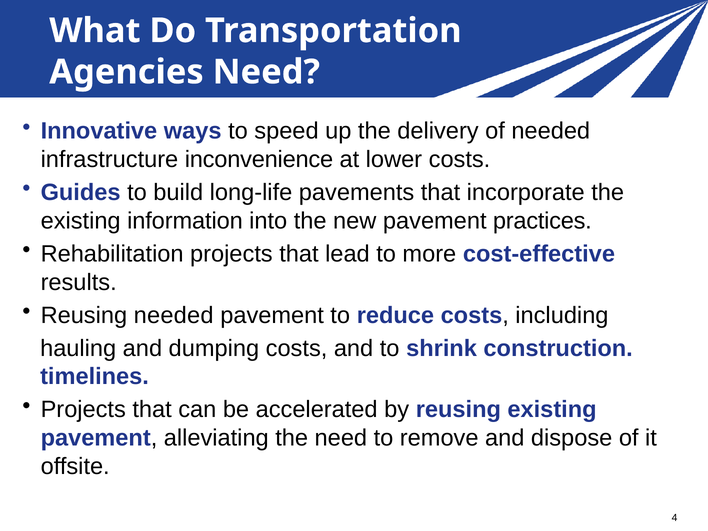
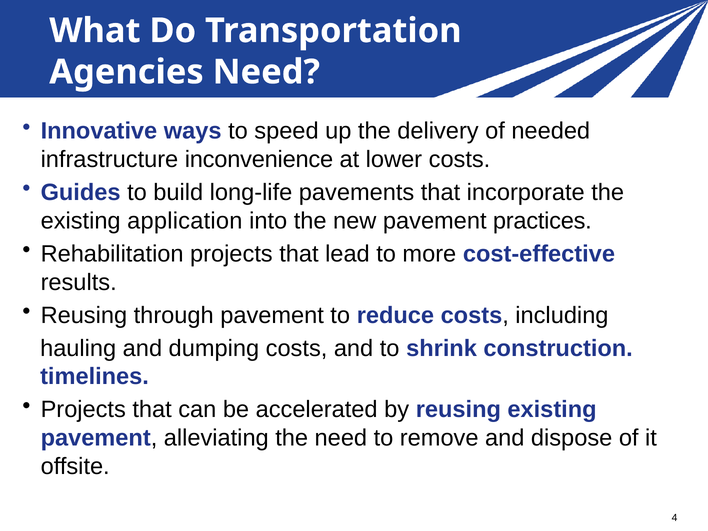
information: information -> application (185, 221)
Reusing needed: needed -> through (174, 315)
